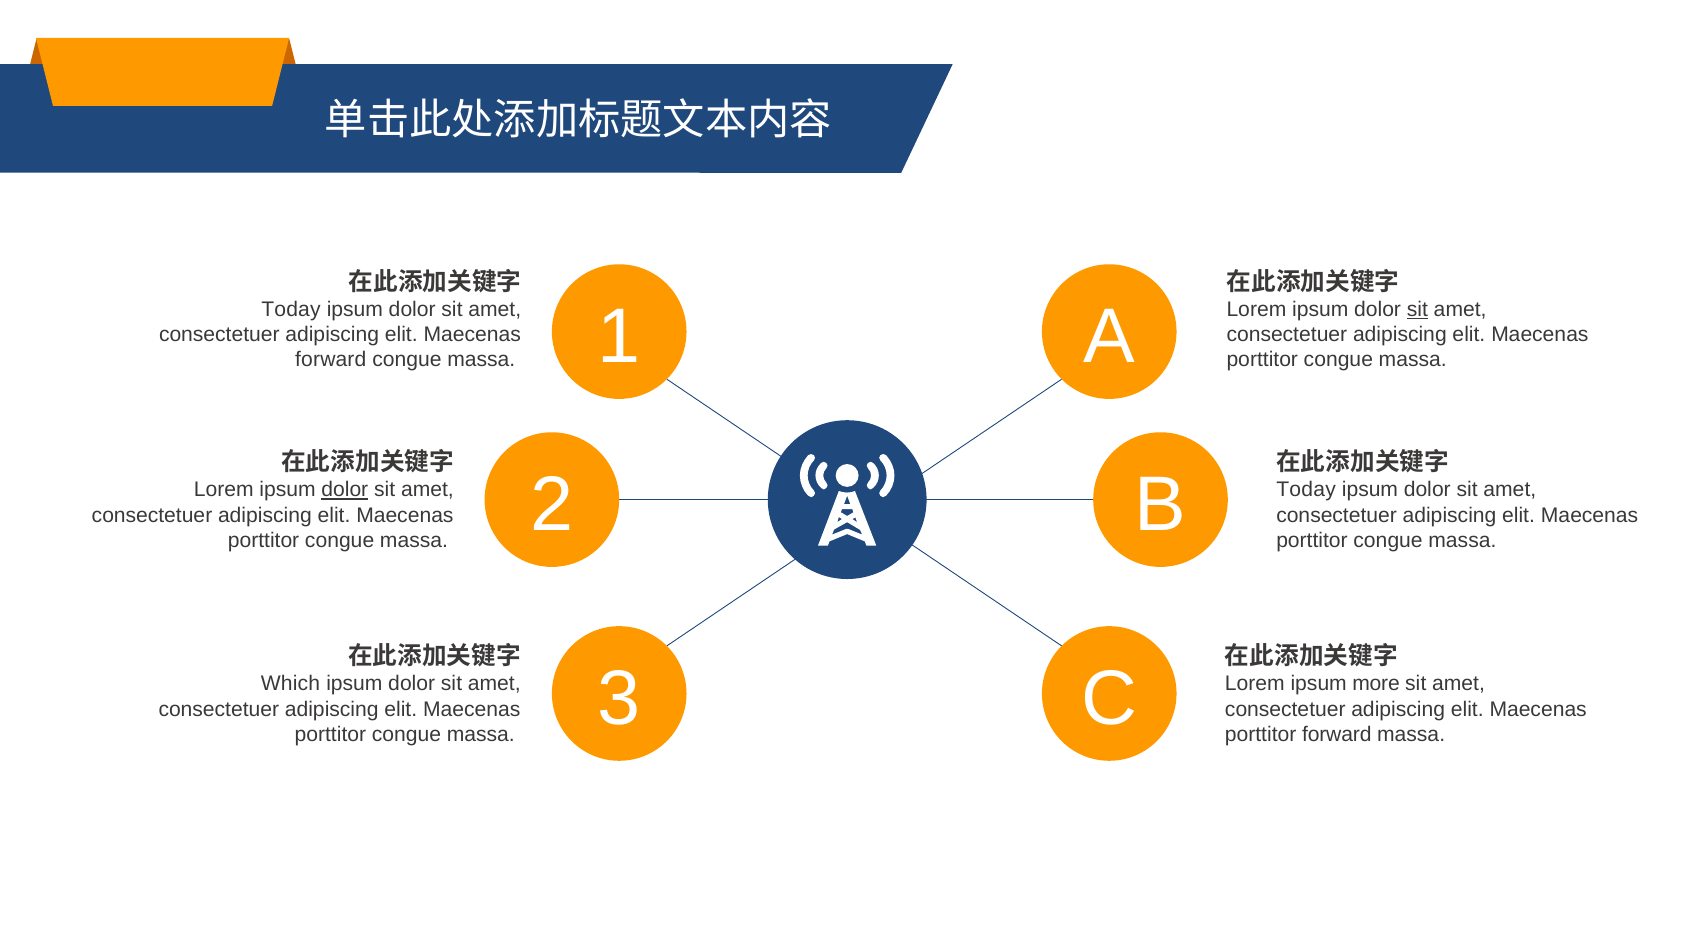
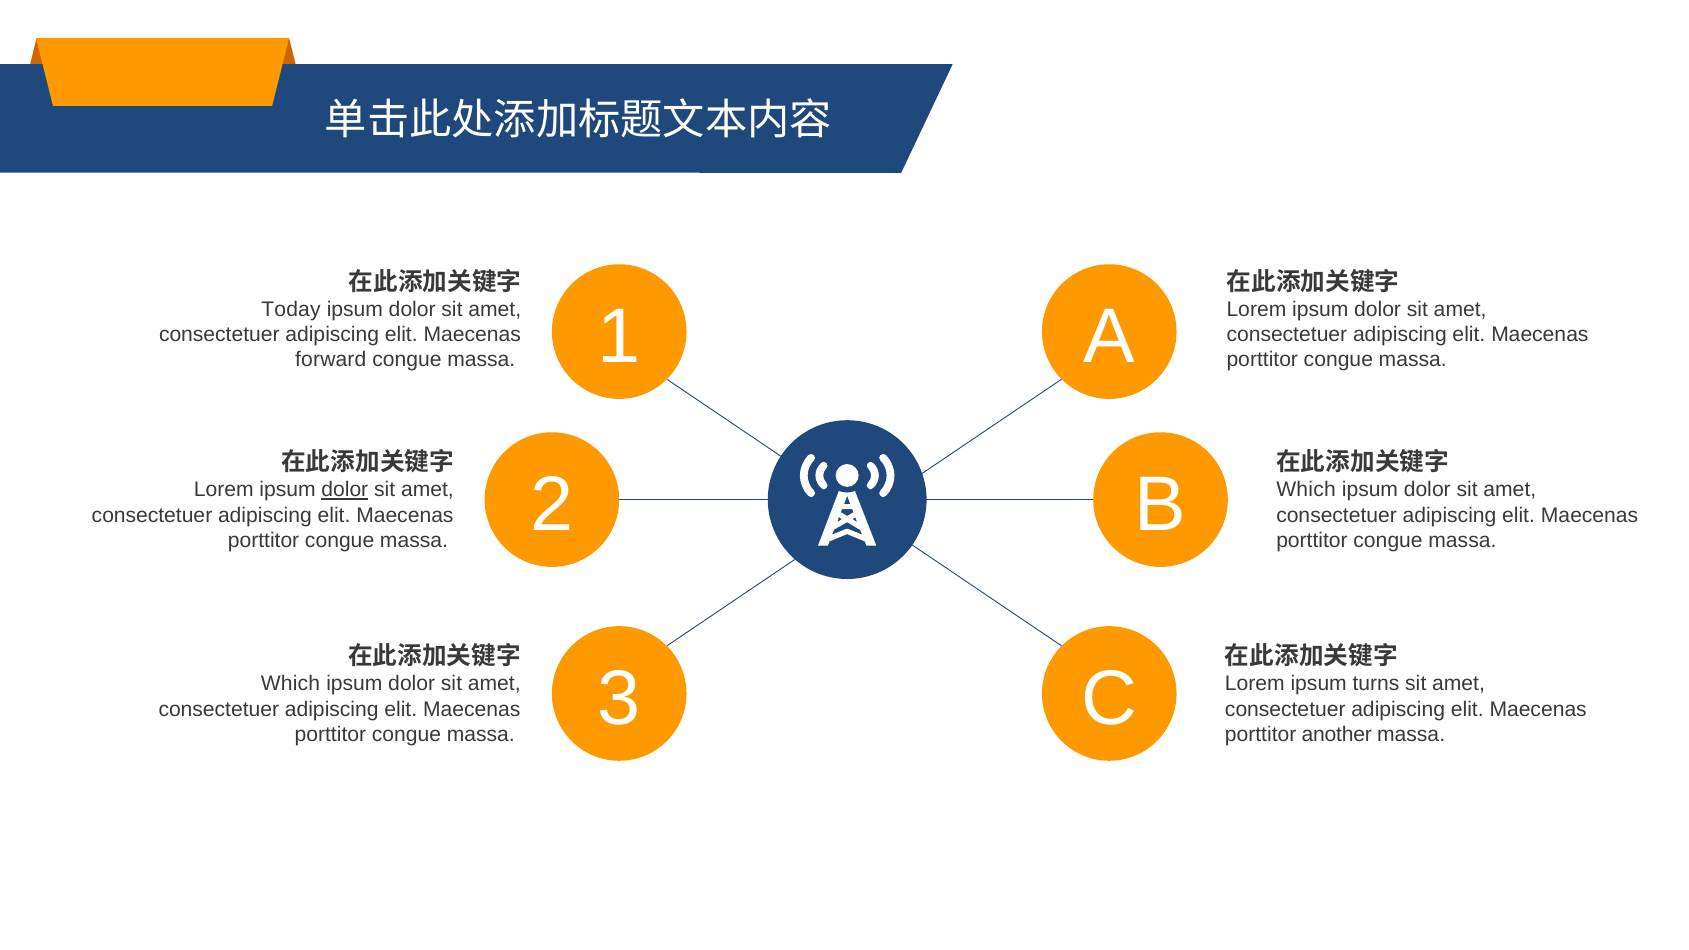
sit underline: present -> none (1417, 309)
Today: Today -> Which (1306, 490)
more: more -> turns (1376, 684)
porttitor forward: forward -> another (1337, 735)
